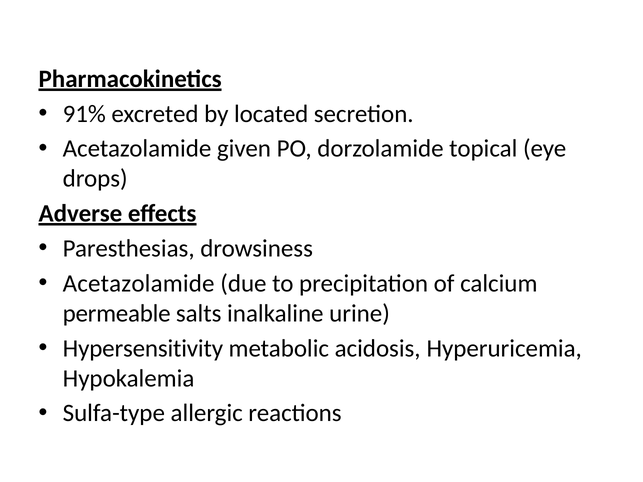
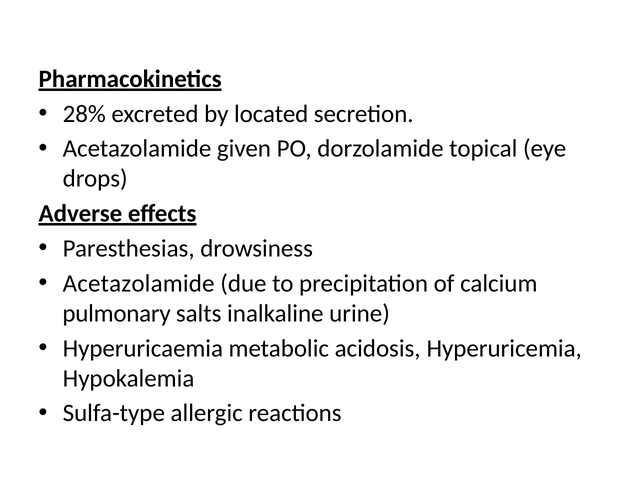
91%: 91% -> 28% (84, 114)
permeable: permeable -> pulmonary (117, 314)
Hypersensitivity: Hypersensitivity -> Hyperuricaemia (143, 349)
